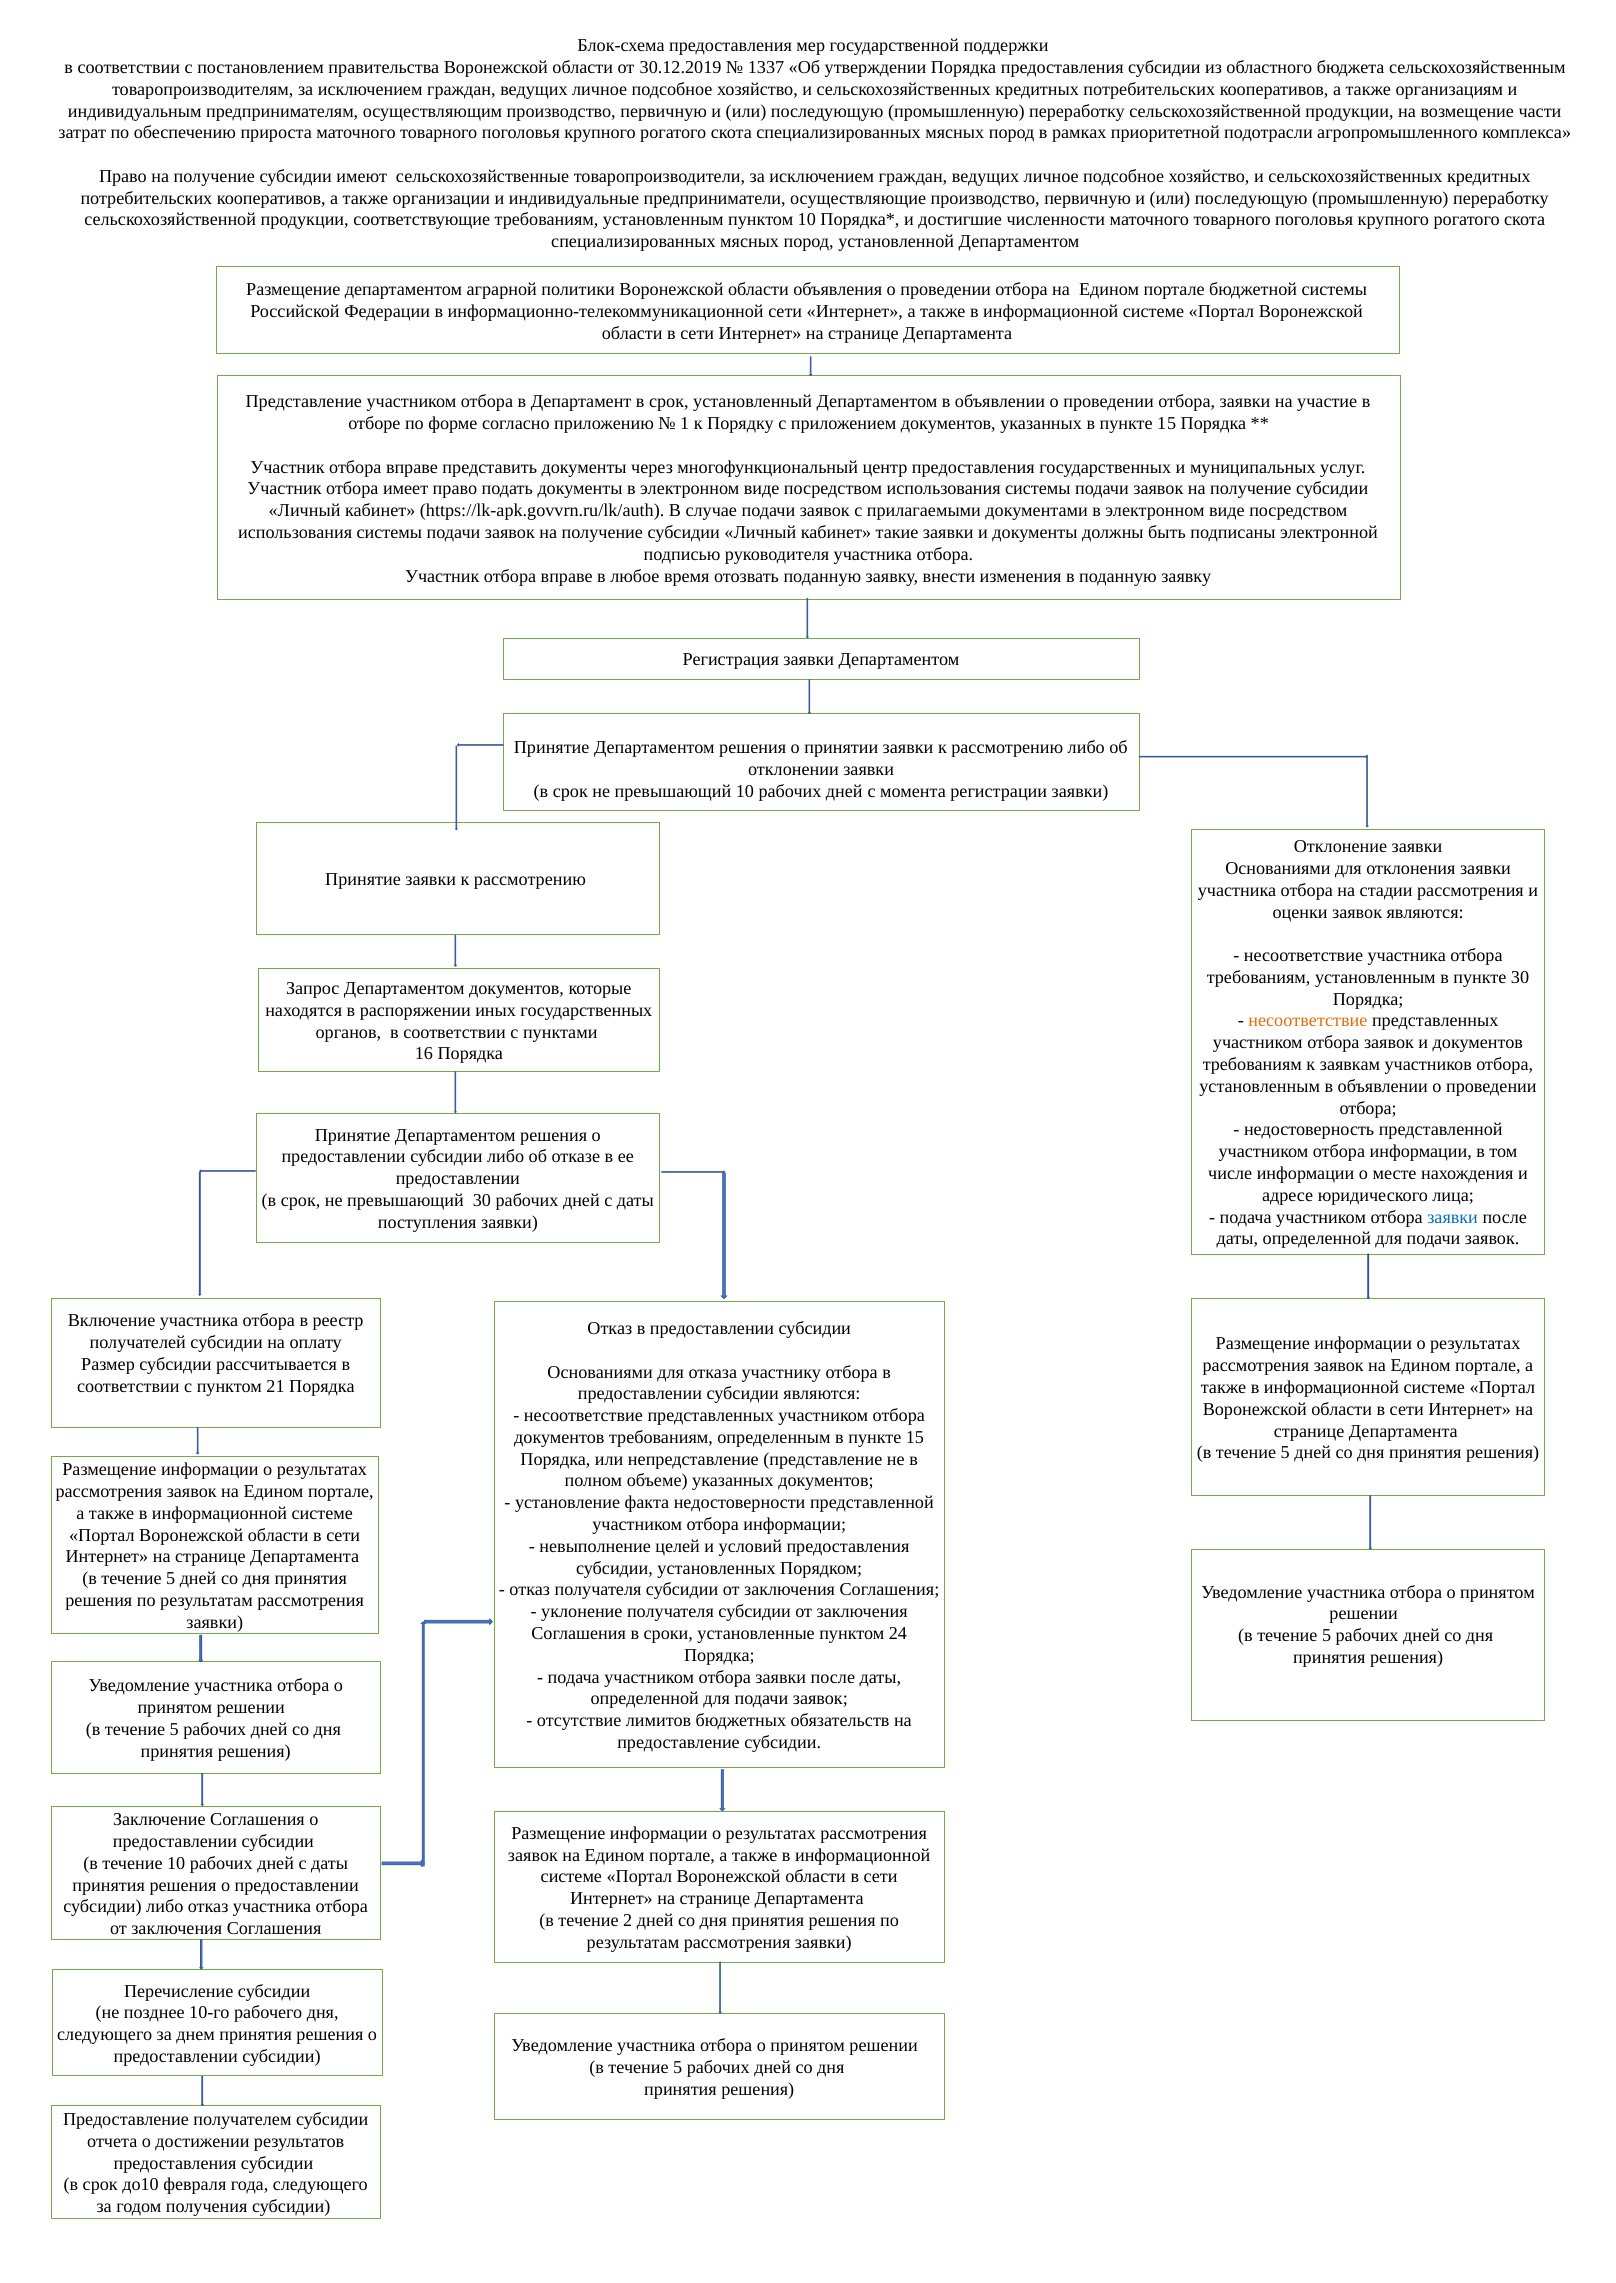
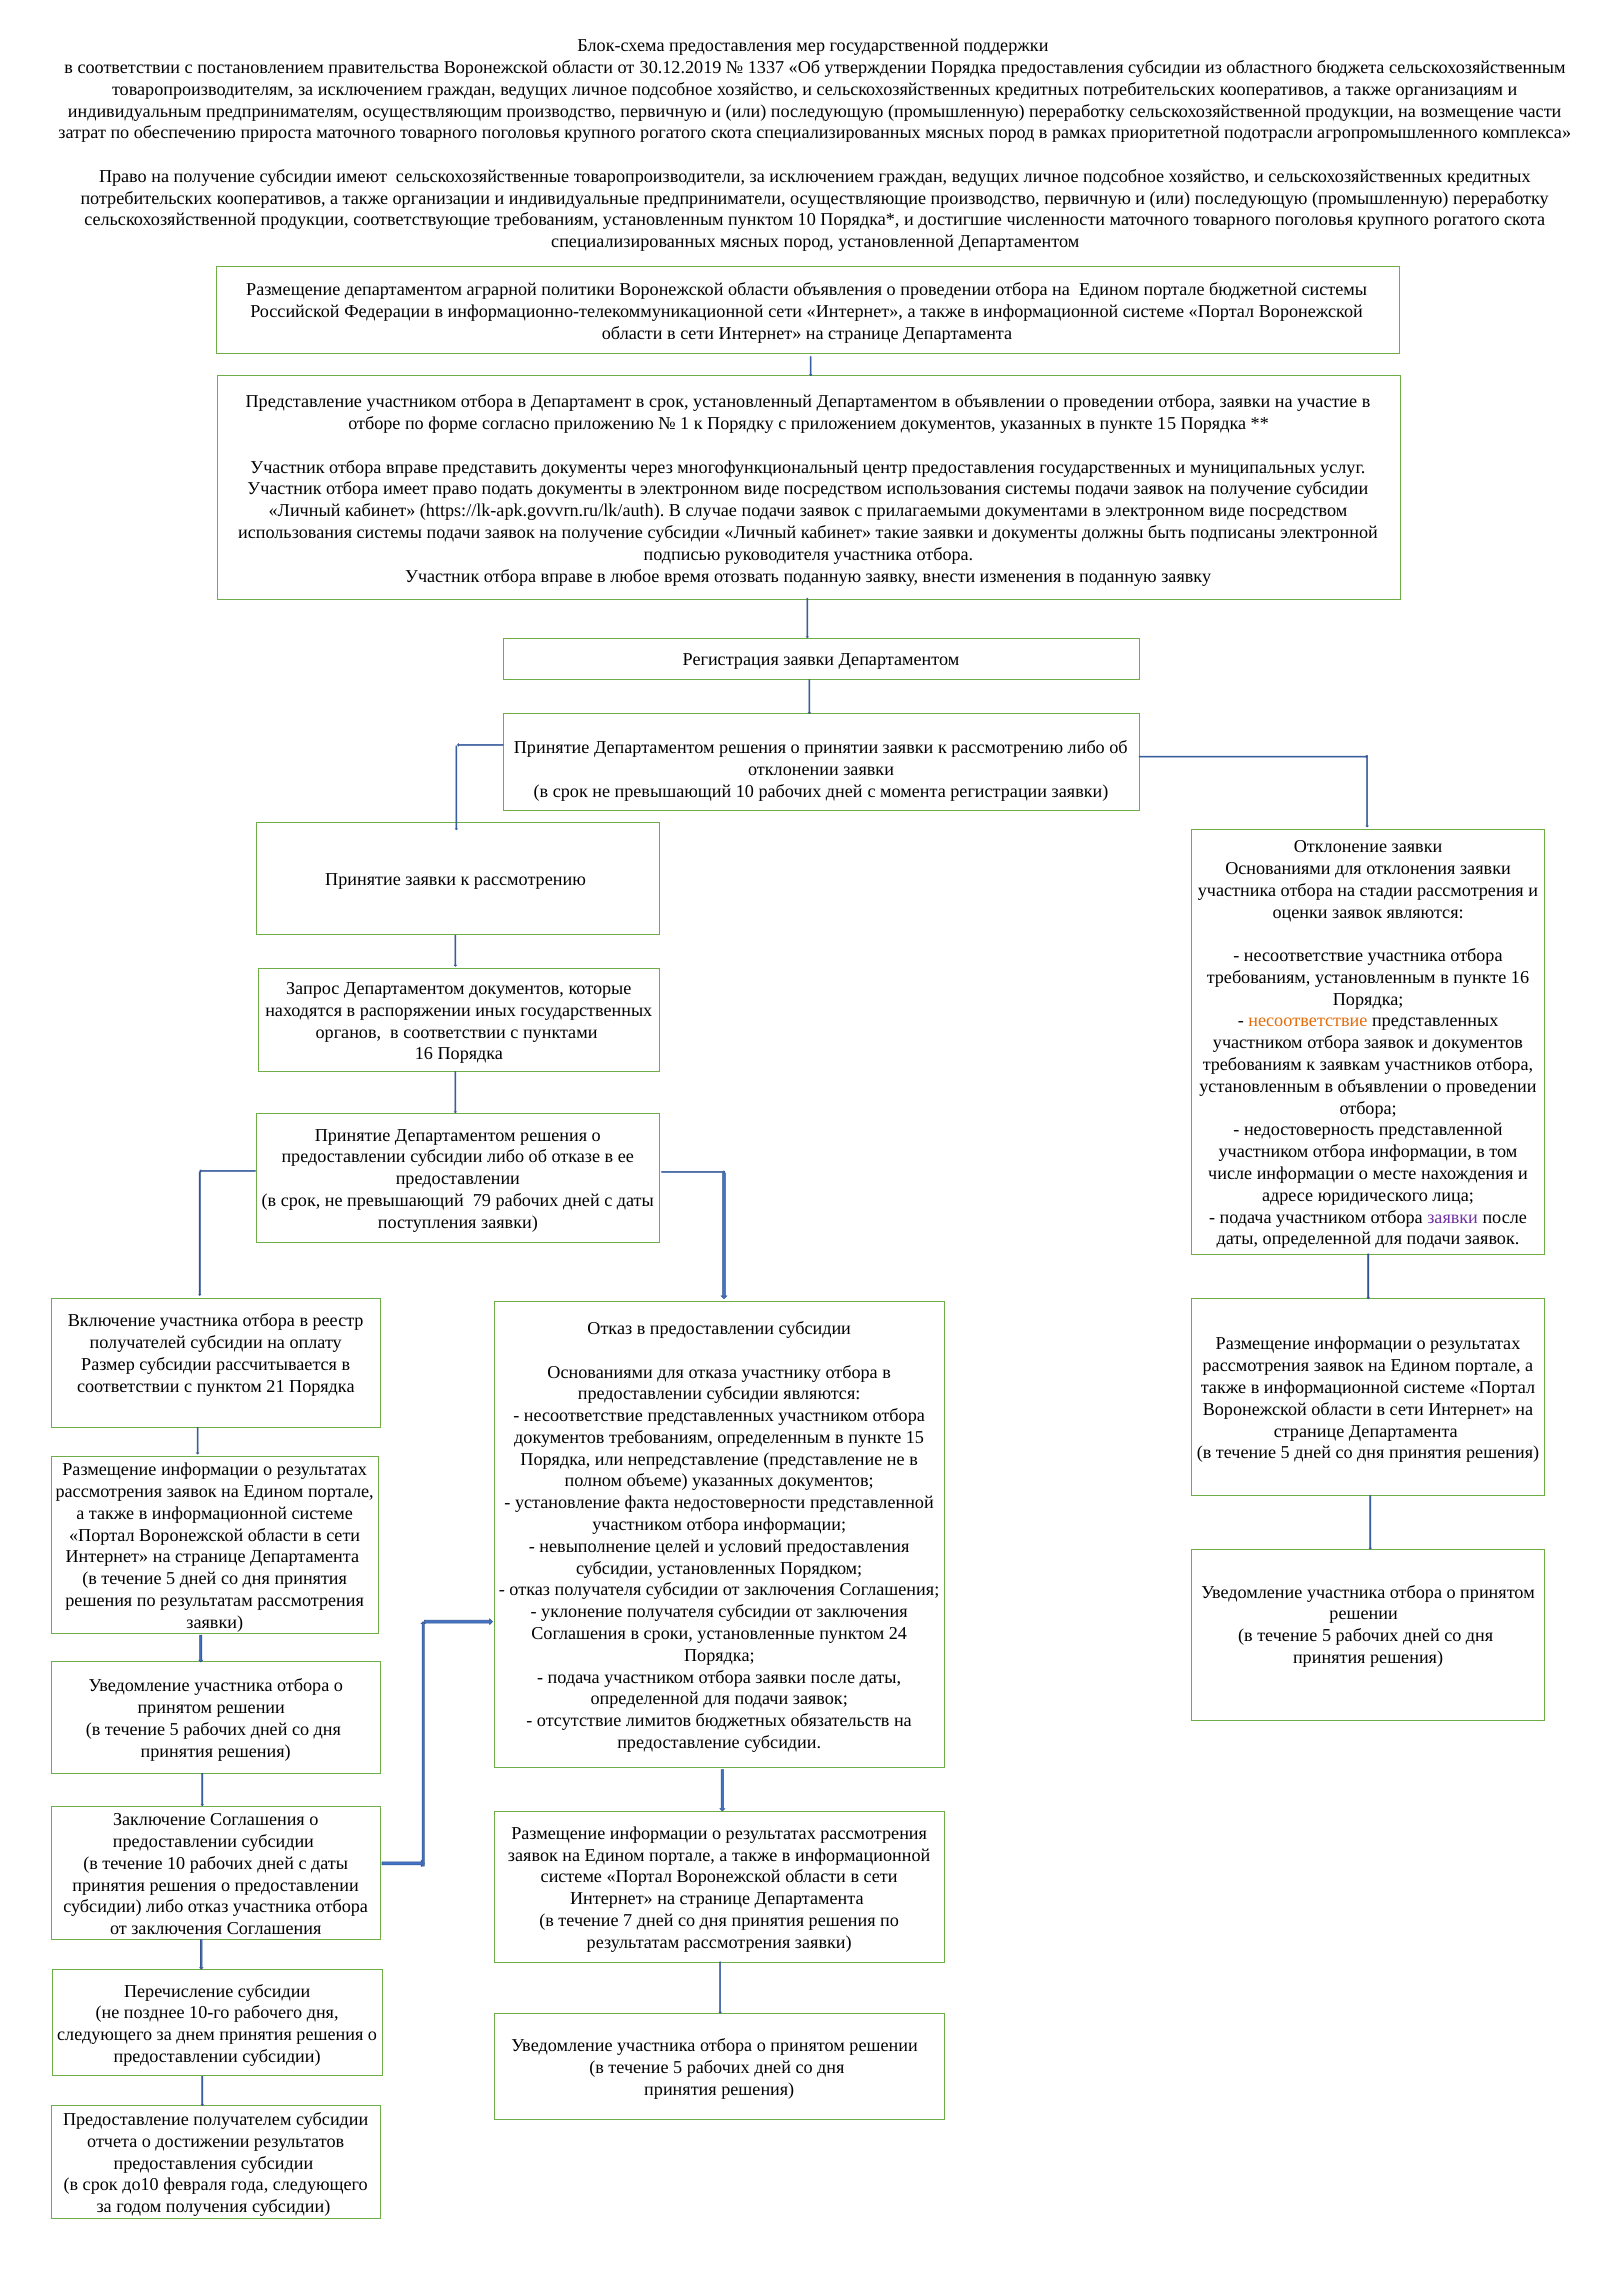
пункте 30: 30 -> 16 (1520, 978)
превышающий 30: 30 -> 79 (482, 1201)
заявки colour: blue -> purple (1453, 1217)
2: 2 -> 7 (628, 1921)
